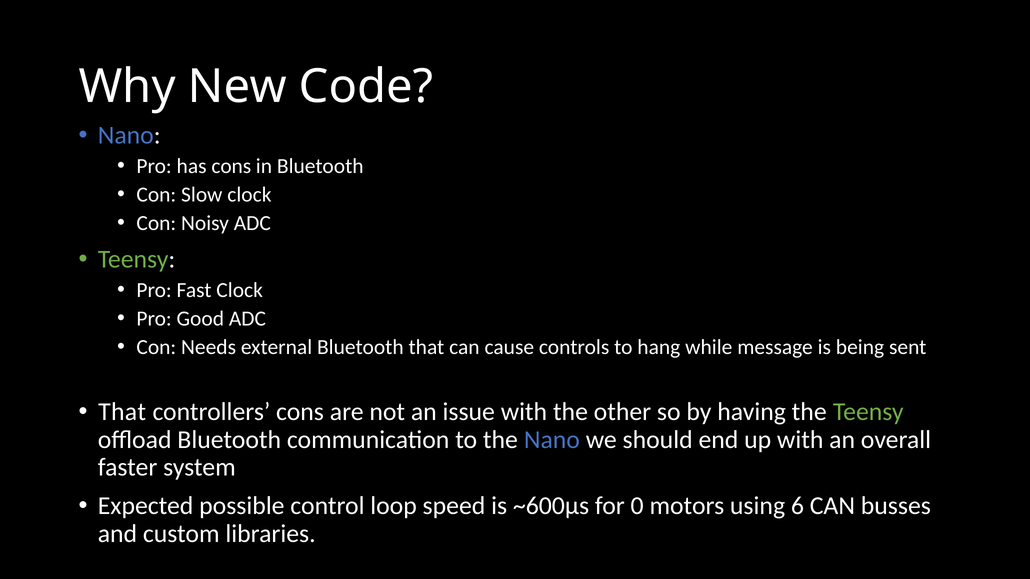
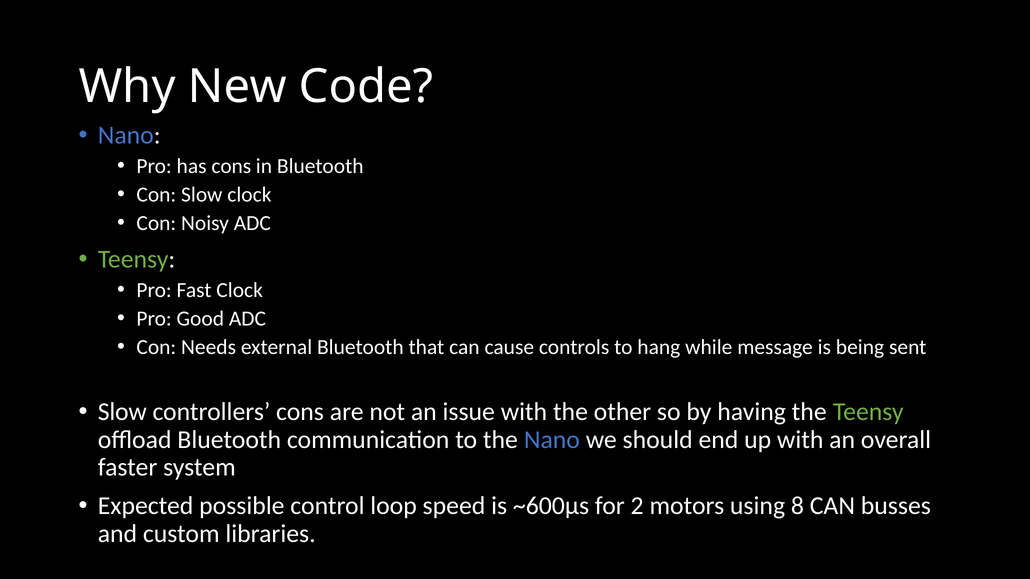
That: That -> Slow (122, 412)
0: 0 -> 2 (637, 506)
6: 6 -> 8 (797, 506)
